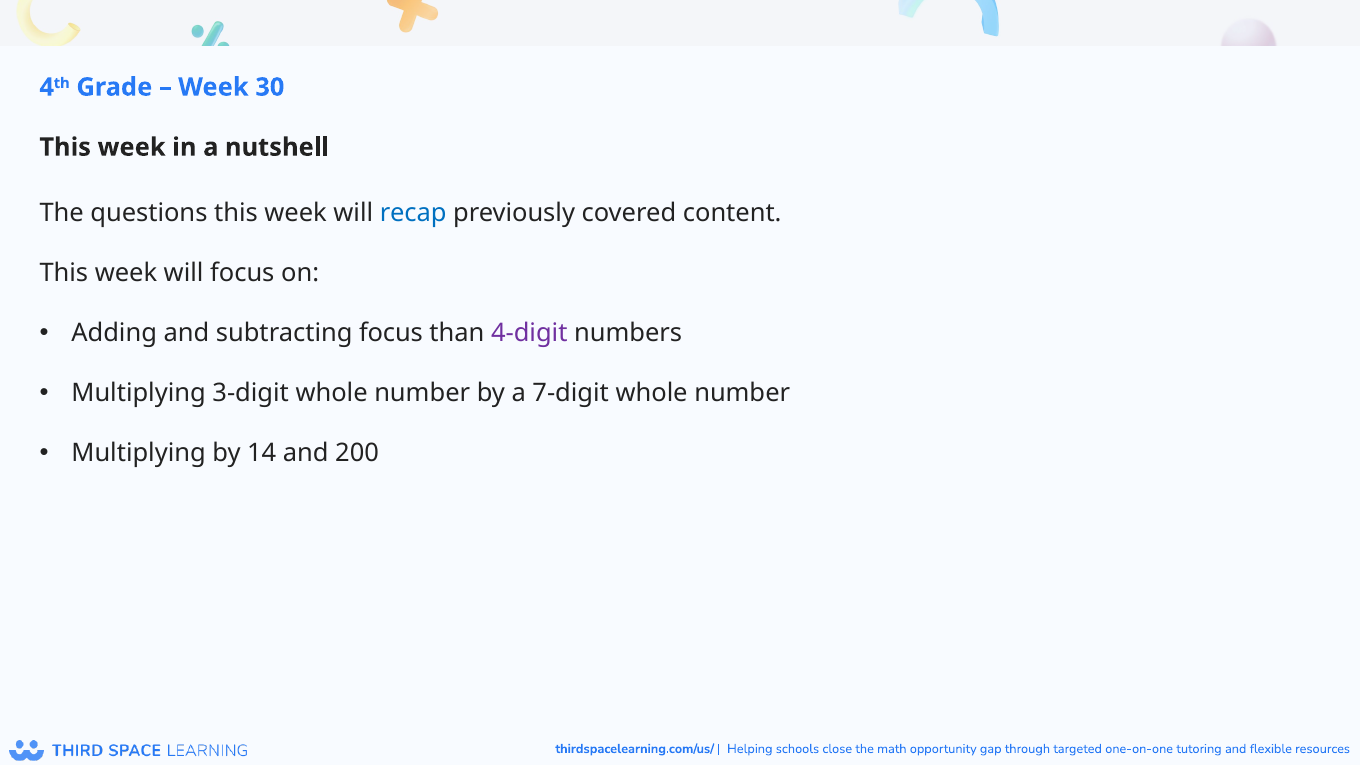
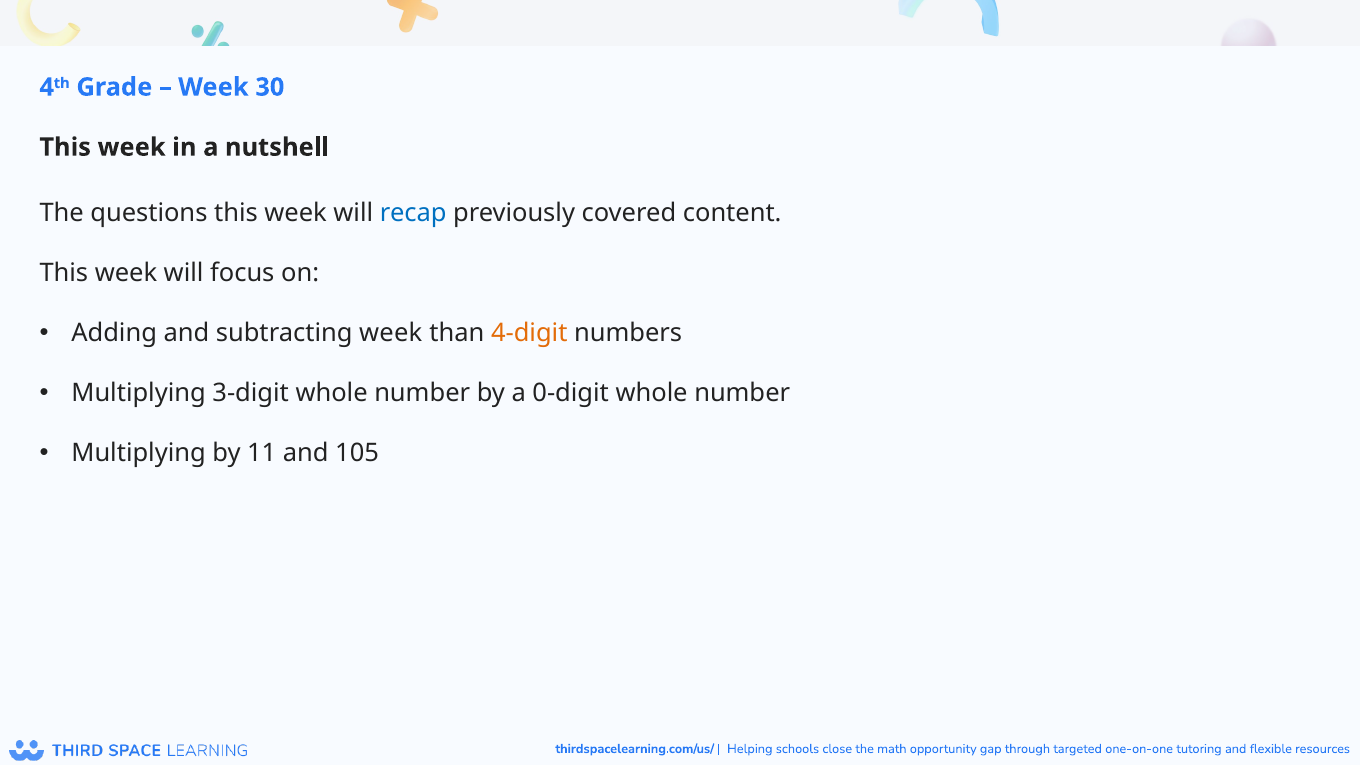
subtracting focus: focus -> week (391, 333)
4-digit colour: purple -> orange (529, 333)
7-digit: 7-digit -> 0-digit (571, 393)
14: 14 -> 11 (262, 453)
200: 200 -> 105 (357, 453)
